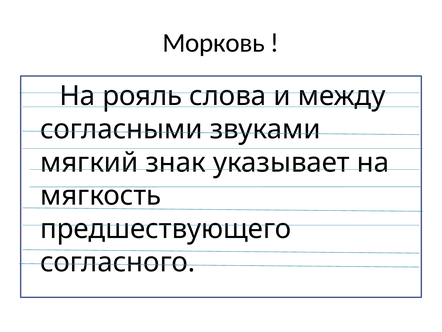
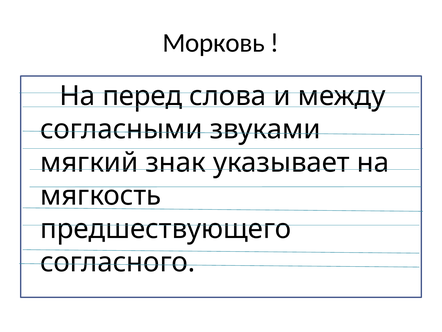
рояль: рояль -> перед (142, 96)
